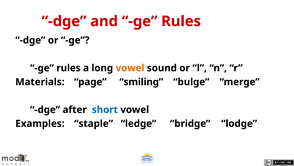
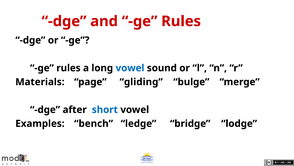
vowel colour: orange -> blue (130, 68)
smiling: smiling -> gliding (141, 82)
staple: staple -> bench (94, 123)
